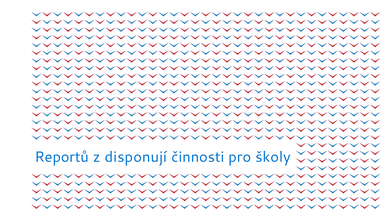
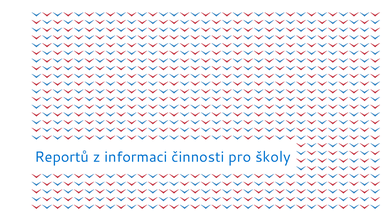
disponují: disponují -> informaci (136, 157)
